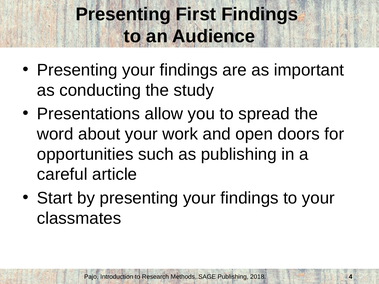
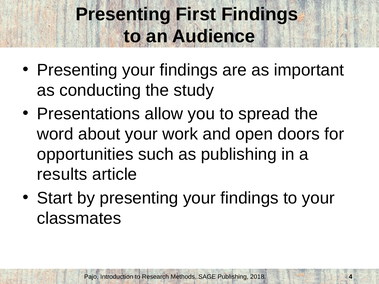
careful: careful -> results (62, 175)
